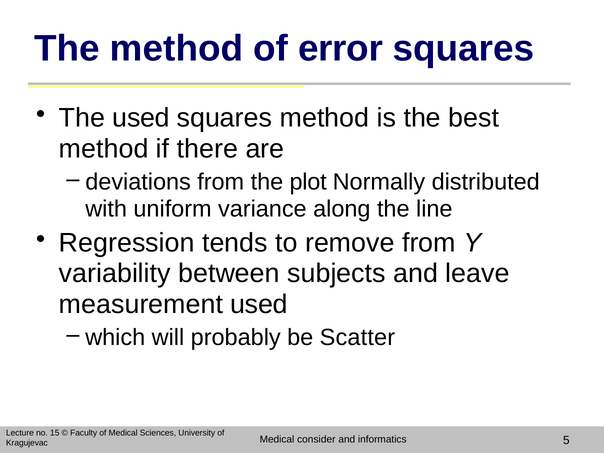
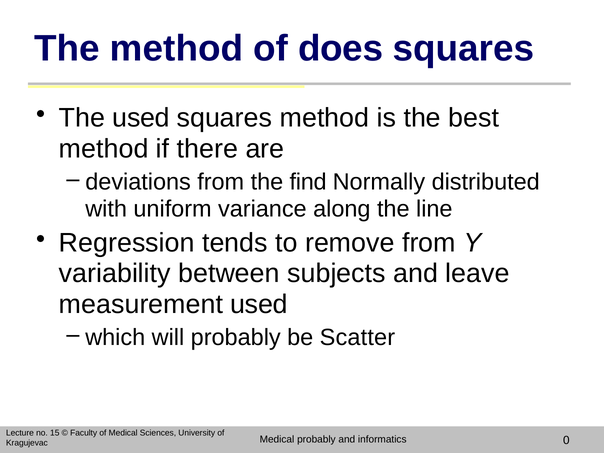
error: error -> does (341, 48)
plot: plot -> find (308, 182)
Medical consider: consider -> probably (316, 439)
5: 5 -> 0 (566, 441)
